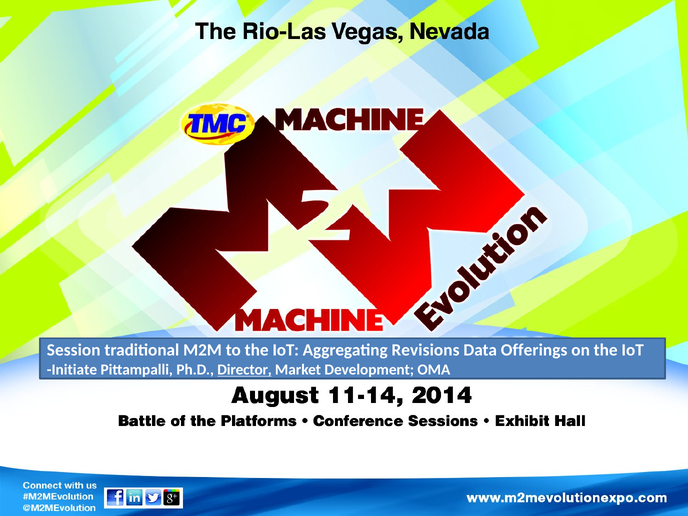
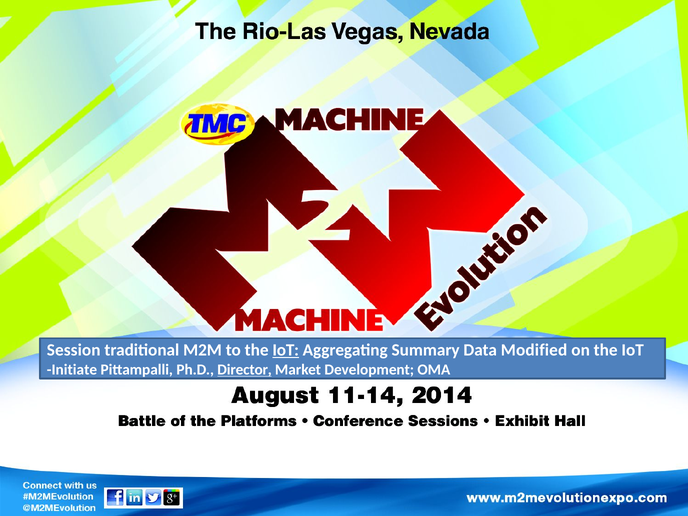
IoT underline: none -> present (286, 350)
Revisions: Revisions -> Summary (426, 350)
Offerings: Offerings -> Modified (534, 350)
